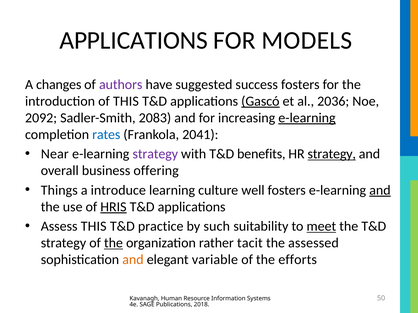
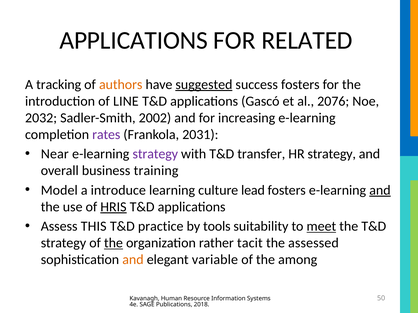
MODELS: MODELS -> RELATED (307, 40)
changes: changes -> tracking (59, 85)
authors colour: purple -> orange (121, 85)
suggested underline: none -> present (204, 85)
of THIS: THIS -> LINE (126, 101)
Gascó underline: present -> none (260, 101)
2036: 2036 -> 2076 (333, 101)
2092: 2092 -> 2032 (41, 118)
2083: 2083 -> 2002 (155, 118)
e-learning underline: present -> none (307, 118)
rates colour: blue -> purple (106, 135)
2041: 2041 -> 2031 (200, 135)
benefits: benefits -> transfer (261, 154)
strategy underline: present -> none (332, 154)
offering: offering -> training (156, 171)
Things: Things -> Model (59, 190)
well: well -> lead (253, 190)
such: such -> tools (217, 227)
efforts: efforts -> among (298, 260)
